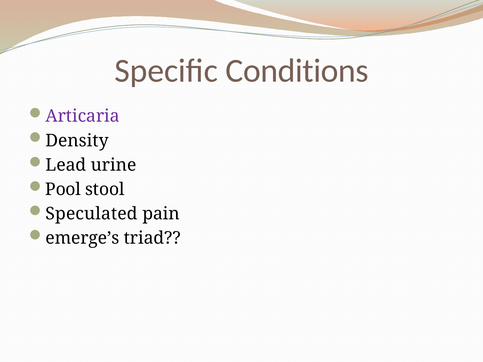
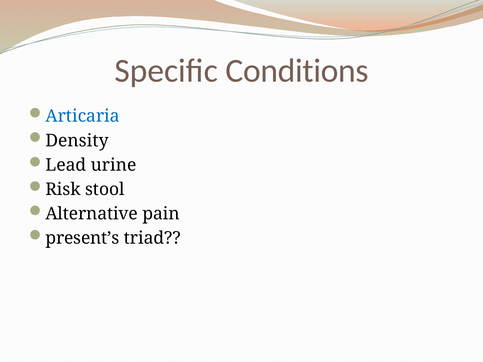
Articaria colour: purple -> blue (83, 116)
Pool: Pool -> Risk (63, 189)
Speculated: Speculated -> Alternative (92, 214)
emerge’s: emerge’s -> present’s (82, 238)
